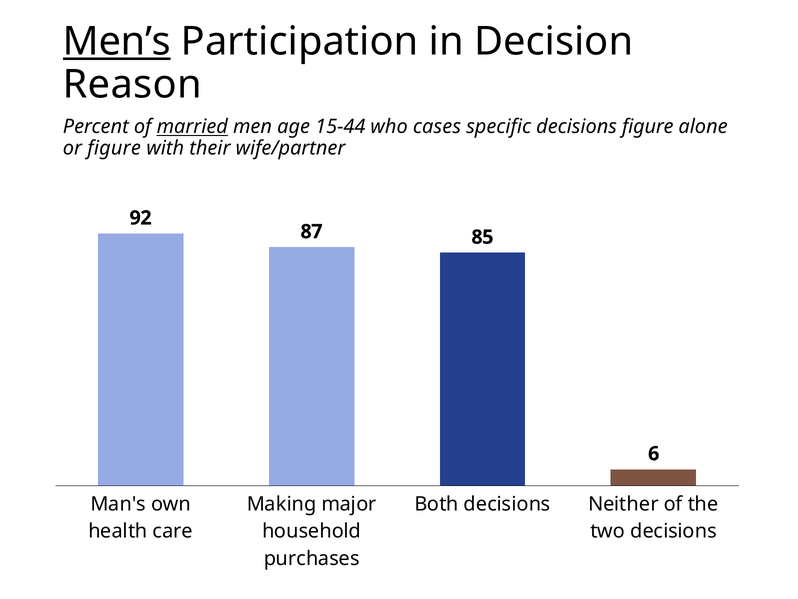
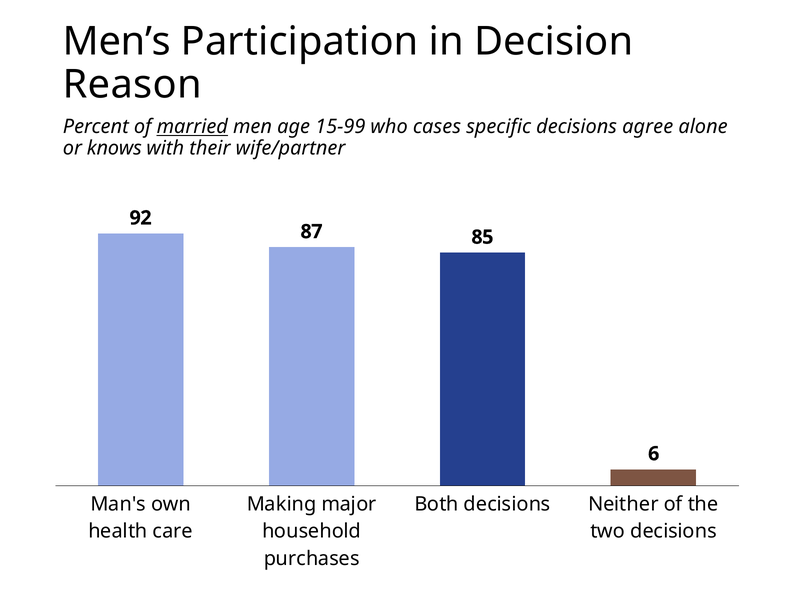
Men’s underline: present -> none (117, 41)
15-44: 15-44 -> 15-99 (340, 127)
decisions figure: figure -> agree (648, 127)
or figure: figure -> knows (114, 148)
